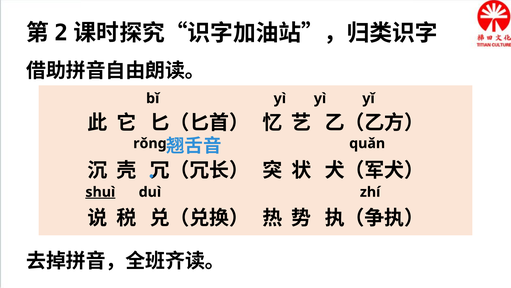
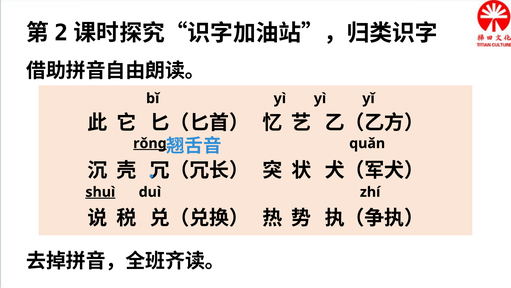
rǒng underline: none -> present (150, 143)
